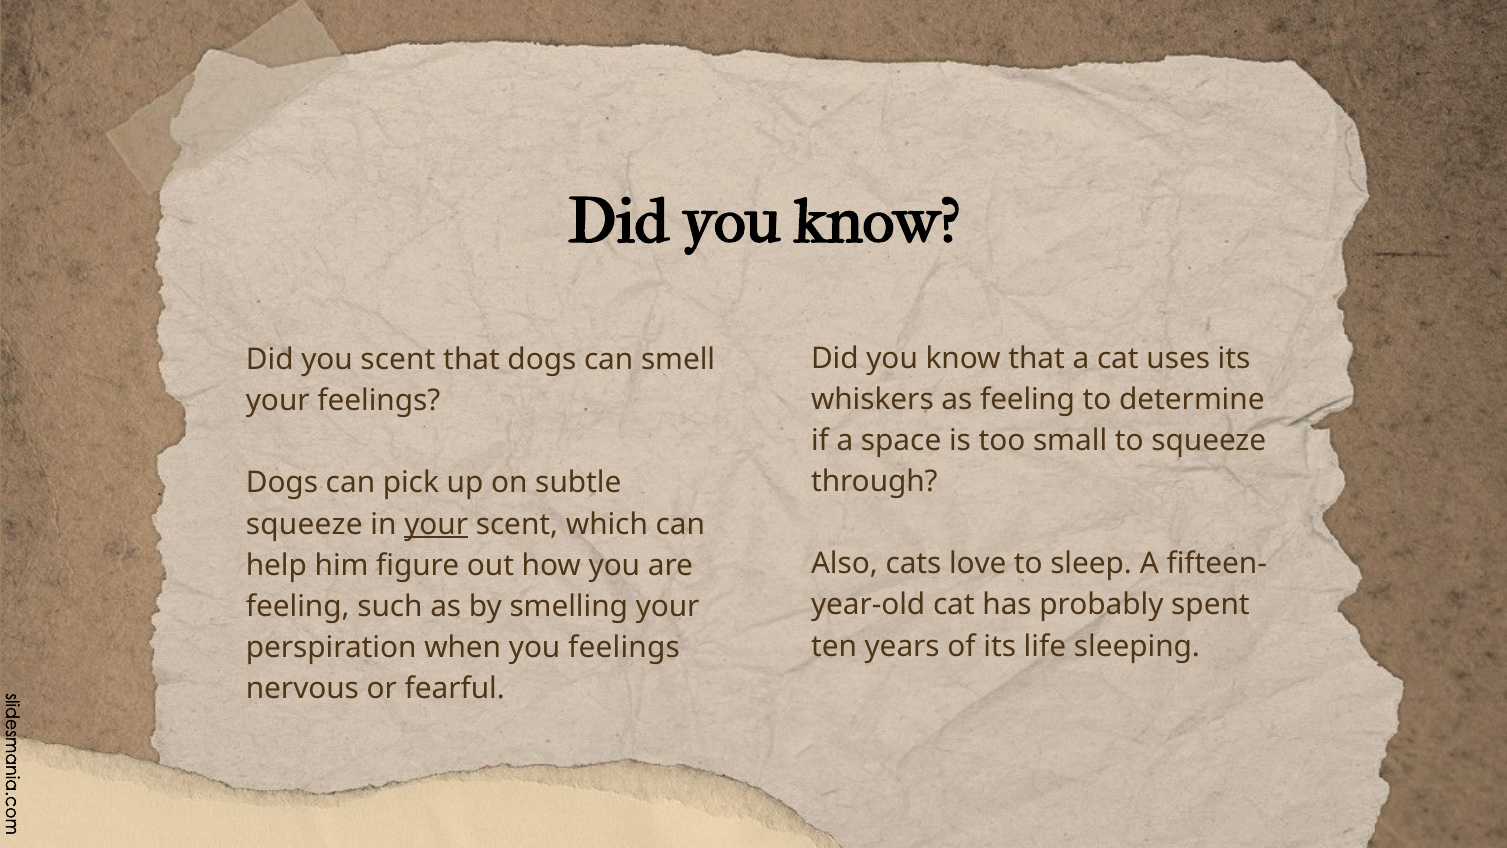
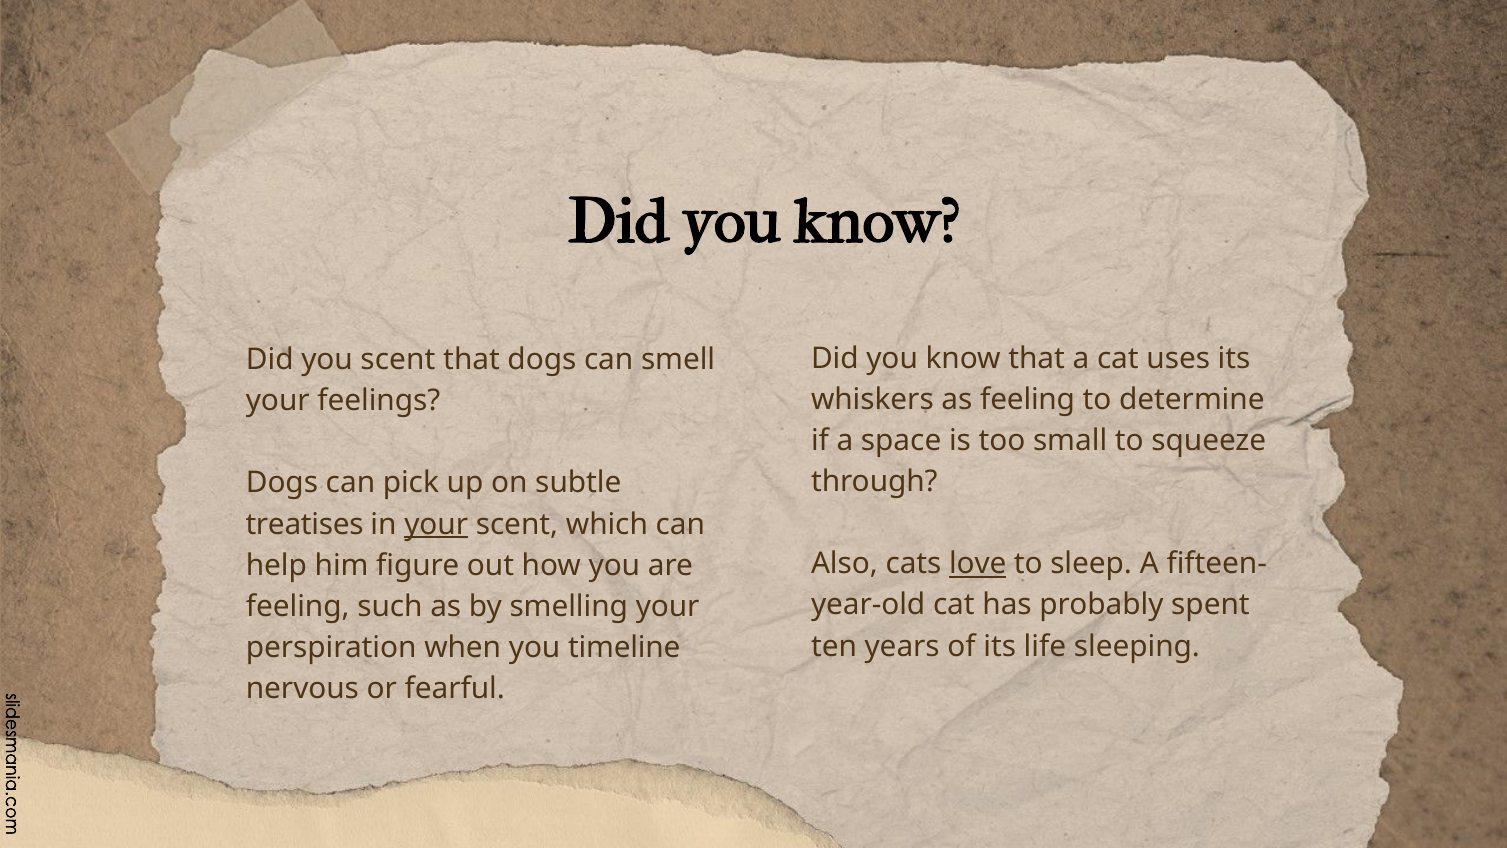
squeeze: squeeze -> treatises (305, 524)
love underline: none -> present (978, 564)
you feelings: feelings -> timeline (624, 647)
